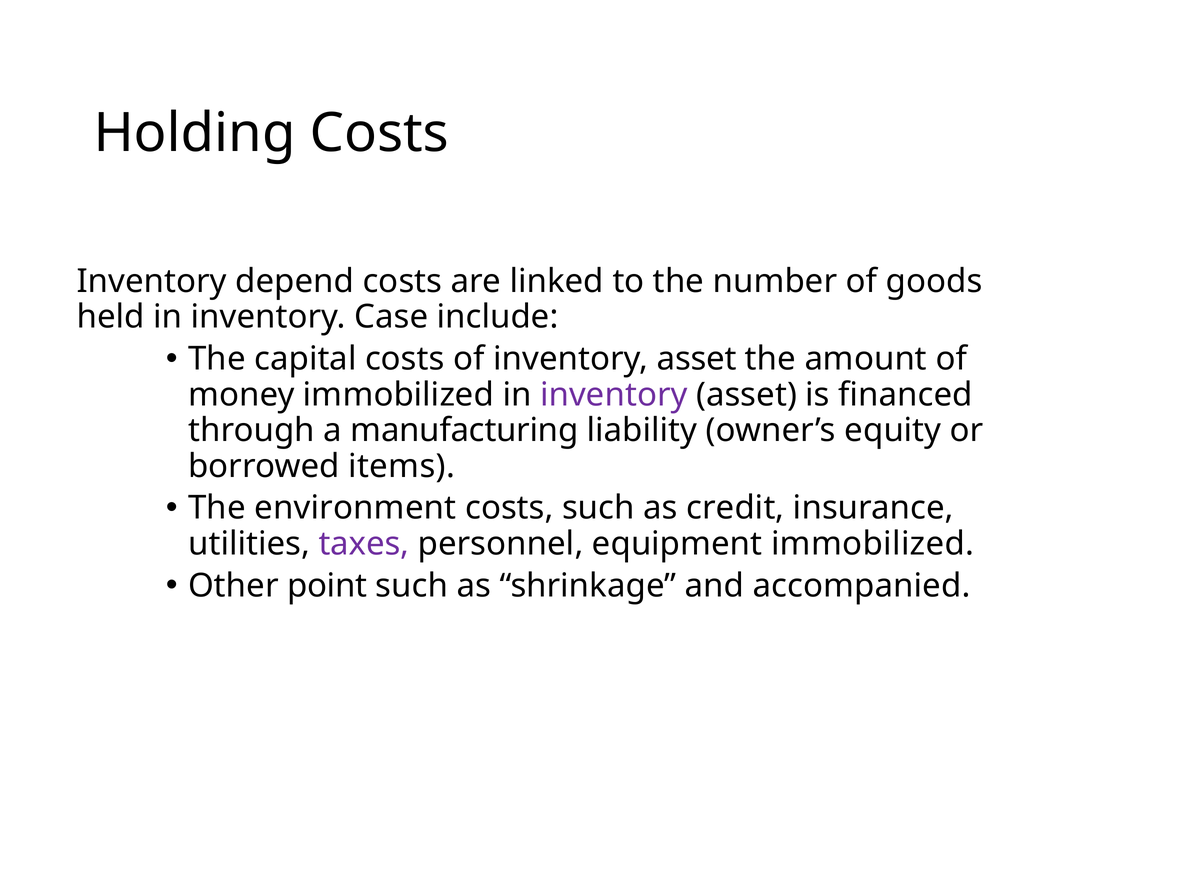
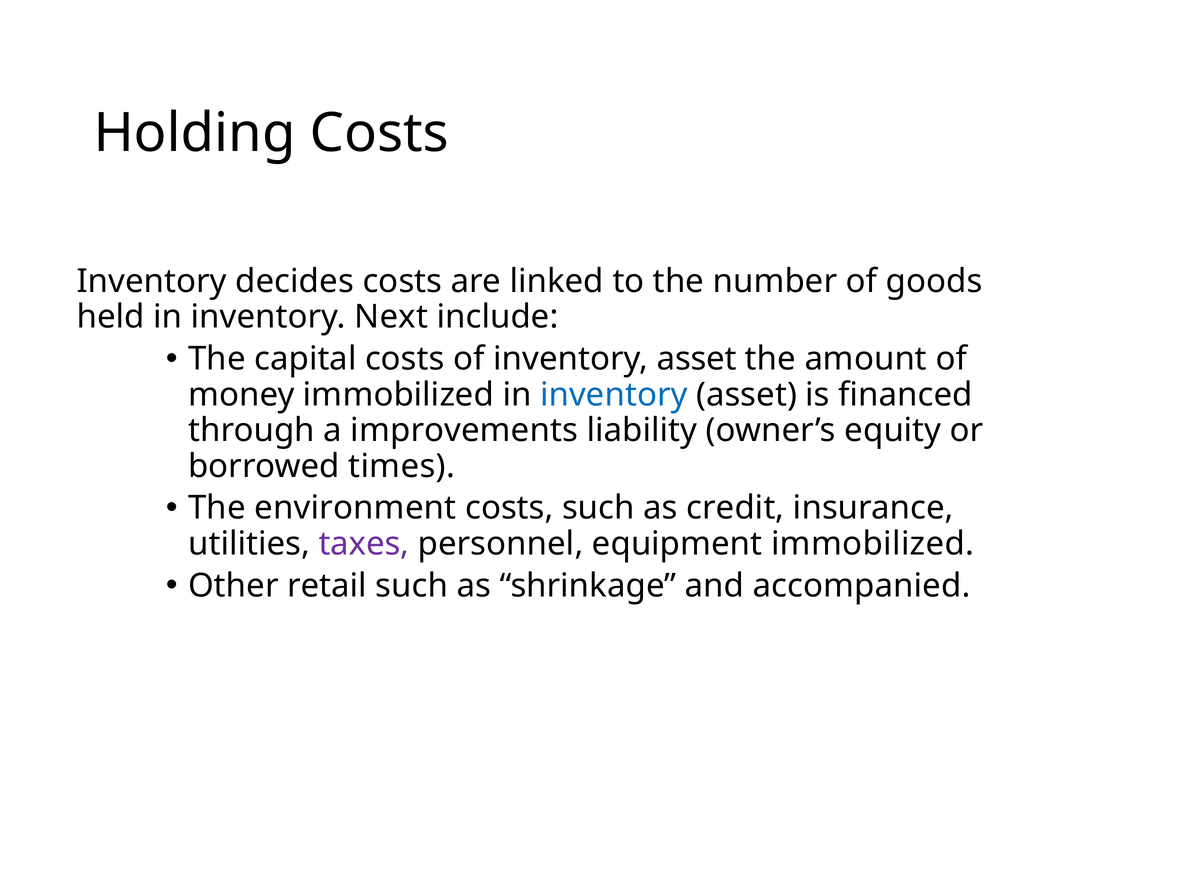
depend: depend -> decides (295, 281)
Case: Case -> Next (391, 317)
inventory colour: purple -> blue (614, 395)
manufacturing: manufacturing -> improvements (464, 430)
items: items -> times (402, 466)
point: point -> retail (327, 586)
